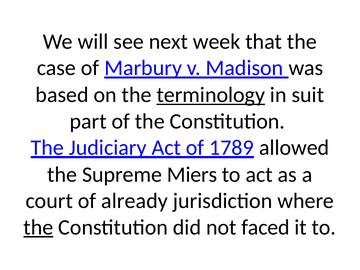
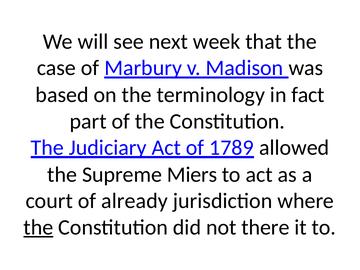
terminology underline: present -> none (211, 95)
suit: suit -> fact (308, 95)
faced: faced -> there (265, 227)
